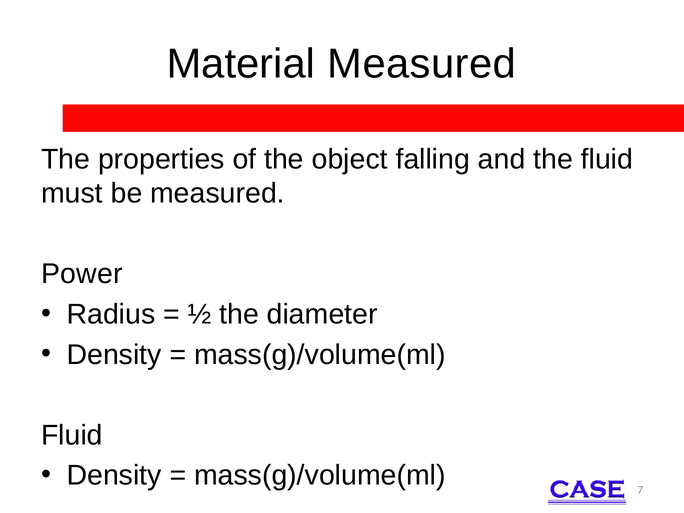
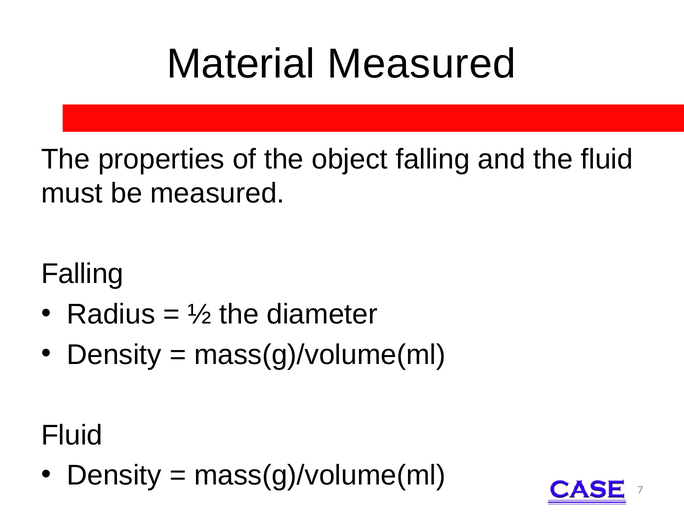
Power: Power -> Falling (82, 274)
